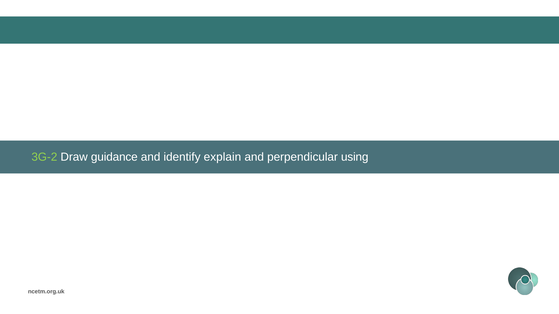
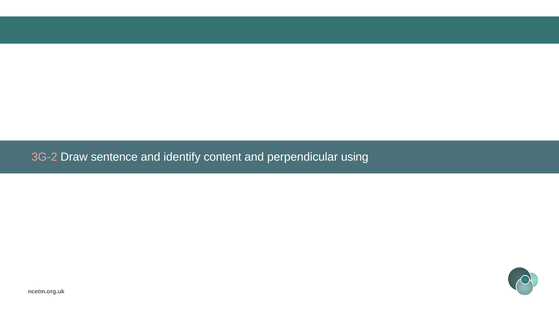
3G-2 colour: light green -> pink (44, 157)
guidance: guidance -> sentence (114, 157)
explain: explain -> content (223, 157)
